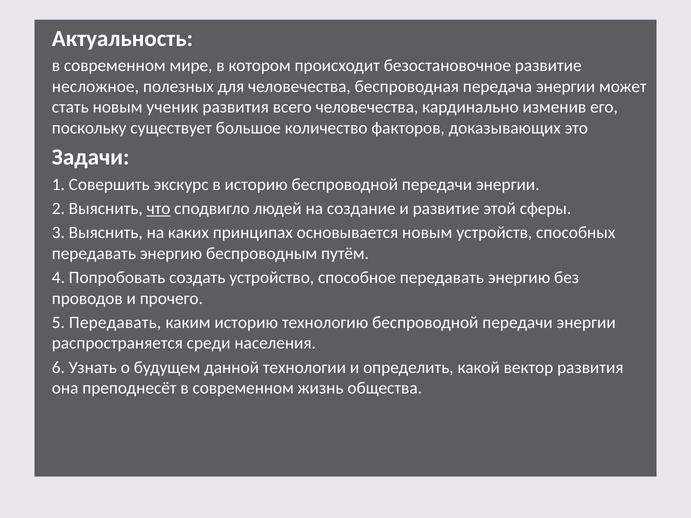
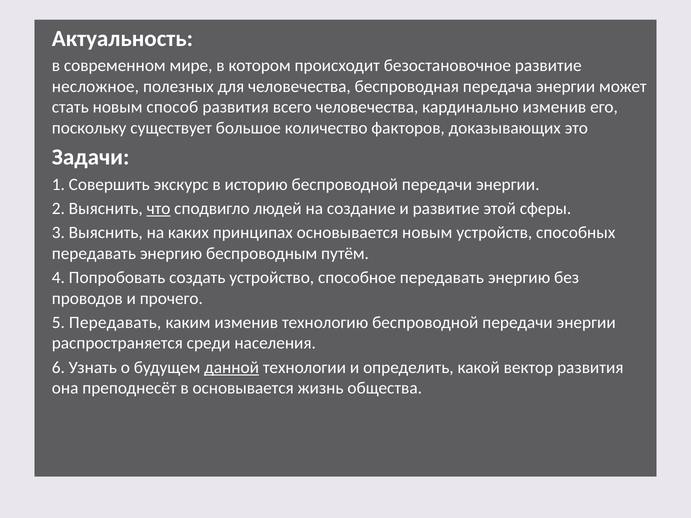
ученик: ученик -> способ (172, 107)
каким историю: историю -> изменив (246, 323)
данной underline: none -> present (232, 368)
преподнесёт в современном: современном -> основывается (243, 388)
